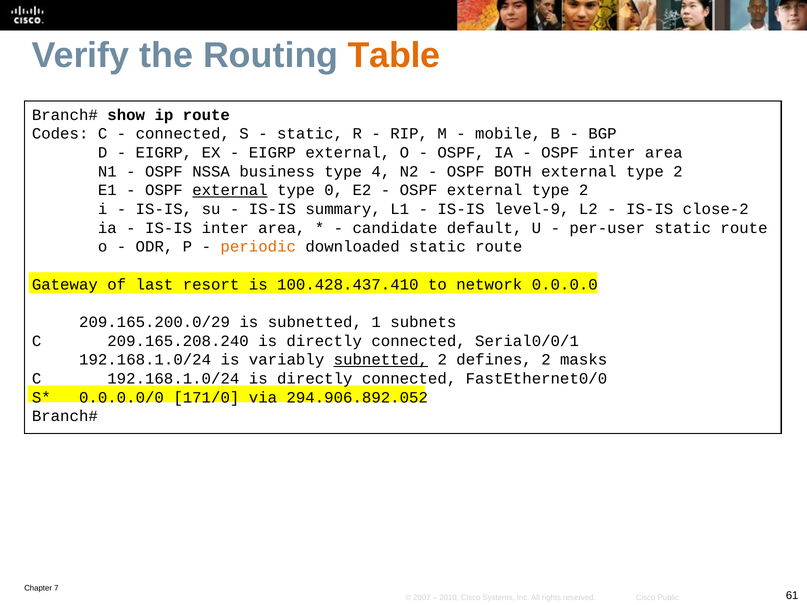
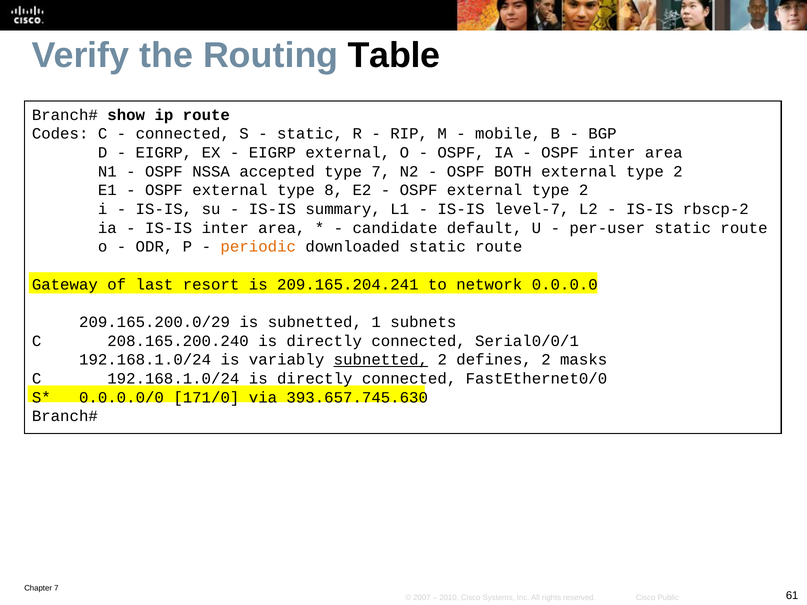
Table colour: orange -> black (394, 55)
business: business -> accepted (277, 172)
type 4: 4 -> 7 (381, 172)
external underline: present -> none (230, 190)
0: 0 -> 8 (334, 190)
level-9: level-9 -> level-7 (532, 209)
close-2: close-2 -> rbscp-2 (716, 209)
100.428.437.410: 100.428.437.410 -> 209.165.204.241 (348, 285)
209.165.208.240: 209.165.208.240 -> 208.165.200.240 (178, 341)
294.906.892.052: 294.906.892.052 -> 393.657.745.630 (357, 398)
